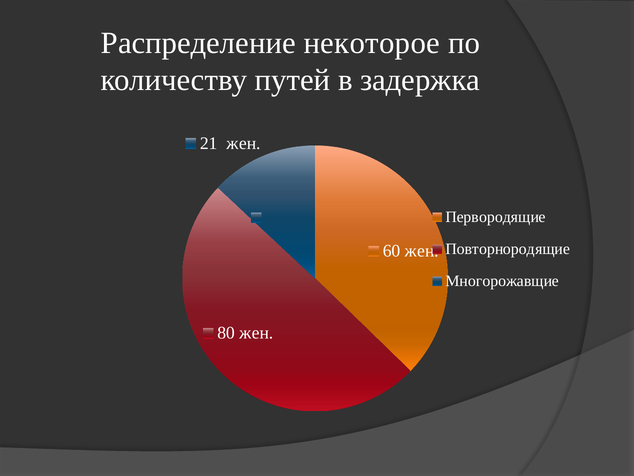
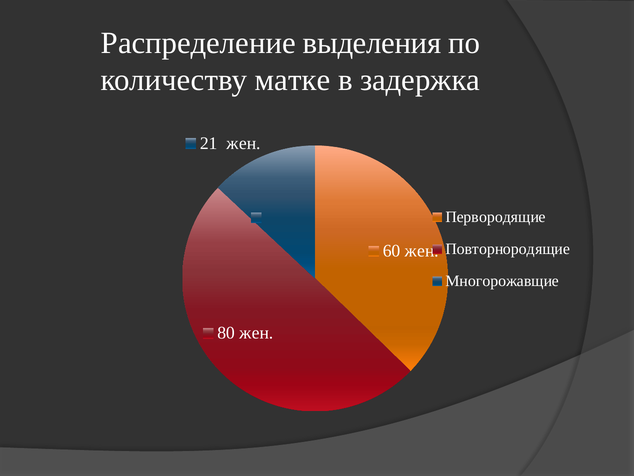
некоторое: некоторое -> выделения (372, 43)
путей: путей -> матке (293, 80)
